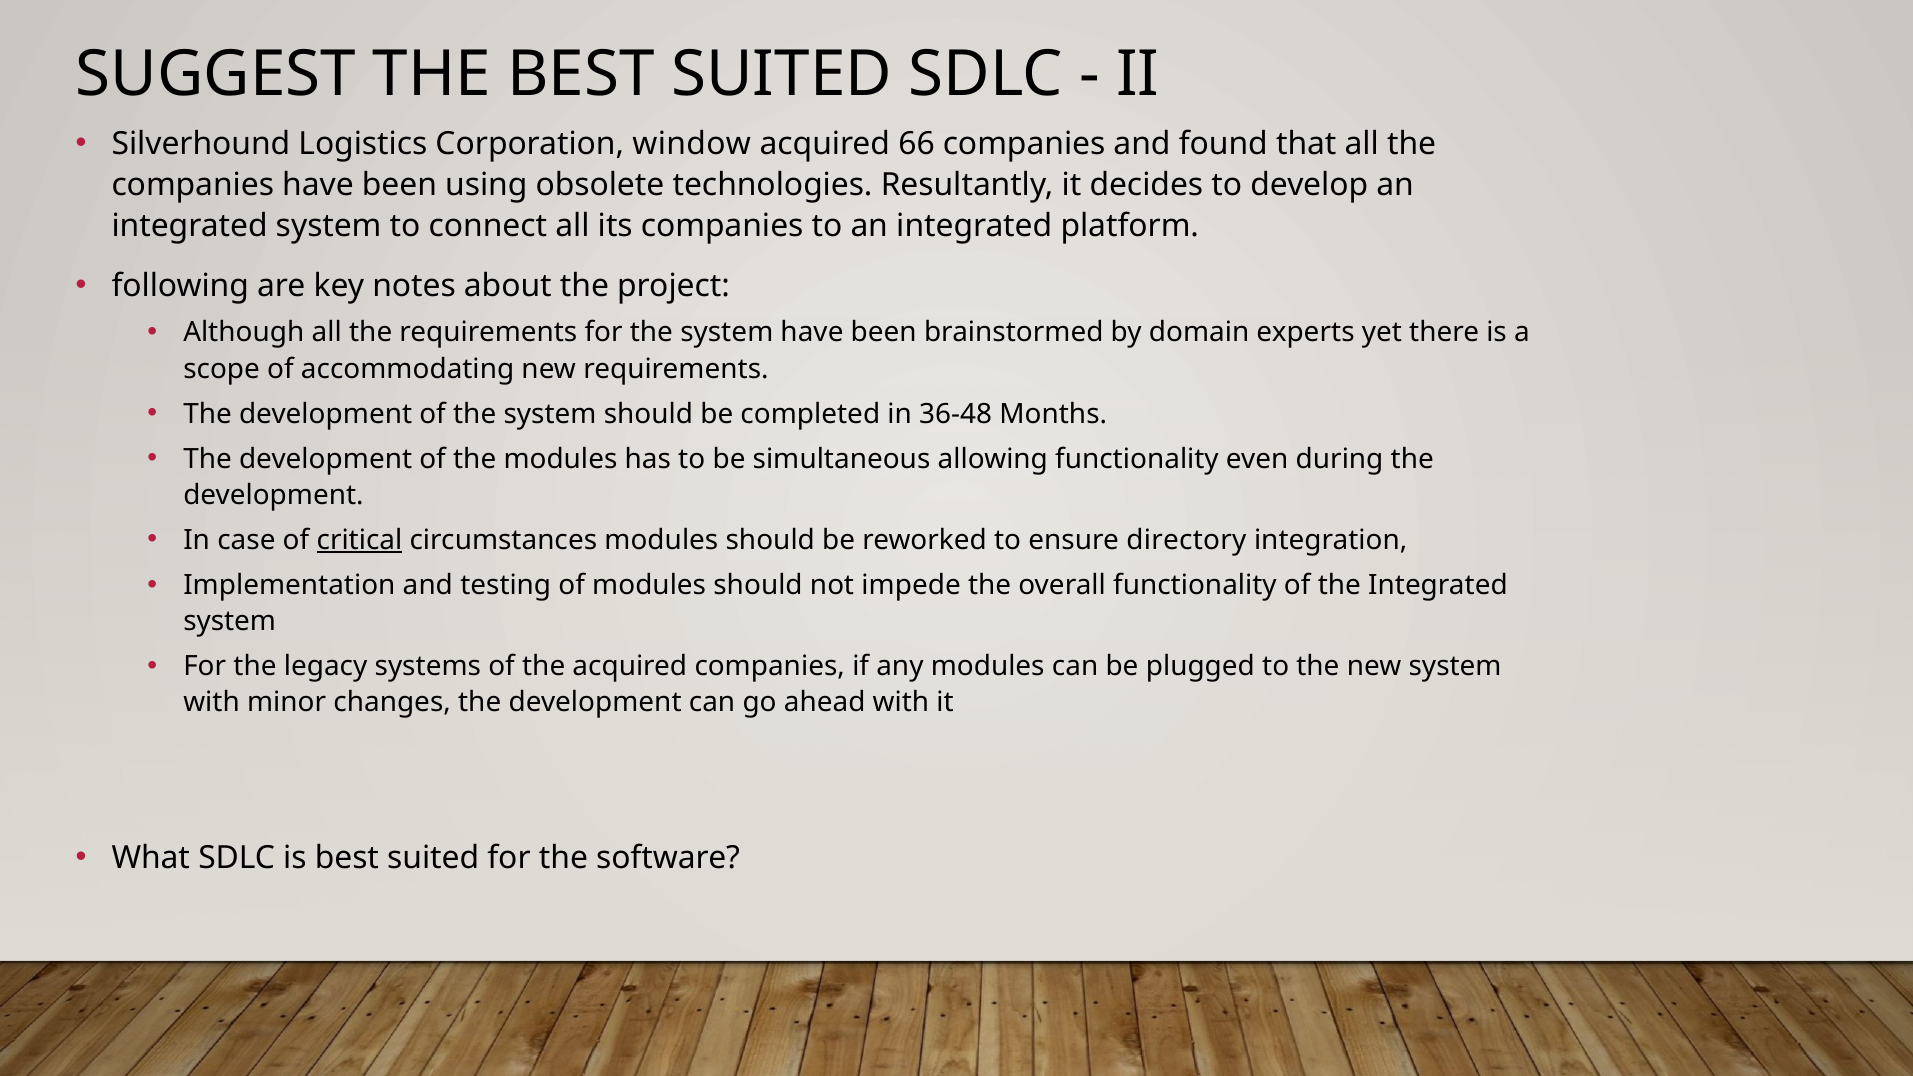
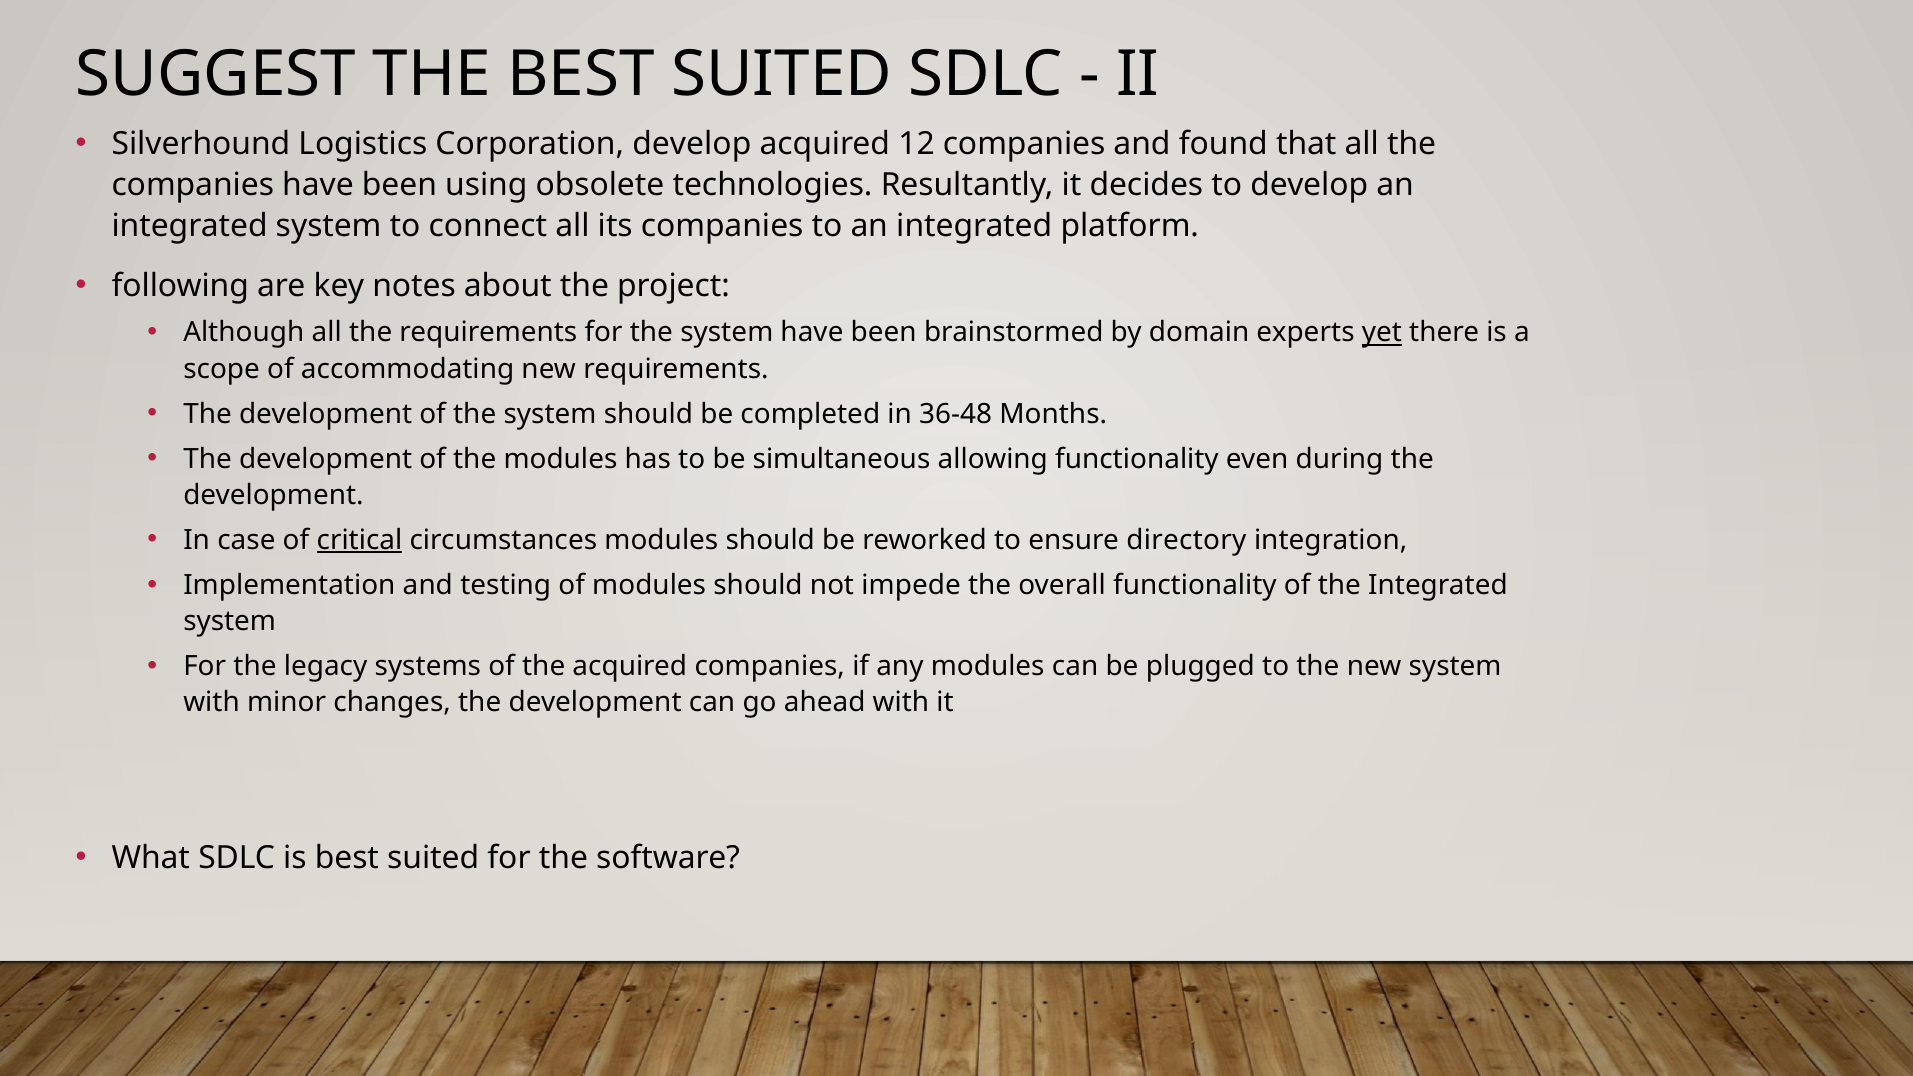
Corporation window: window -> develop (692, 144)
66: 66 -> 12 (917, 144)
yet underline: none -> present (1382, 333)
